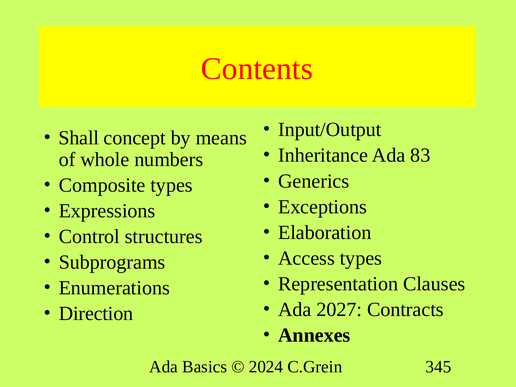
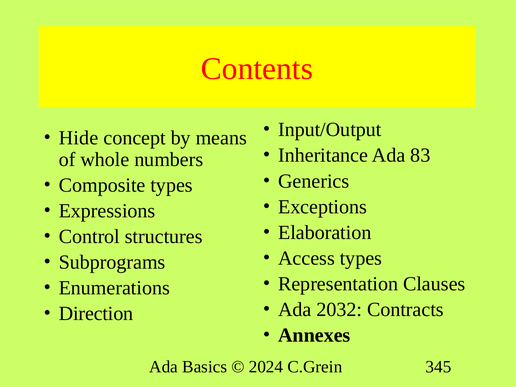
Shall: Shall -> Hide (79, 138)
2027: 2027 -> 2032 (339, 310)
